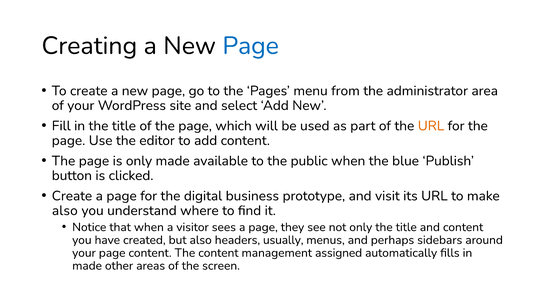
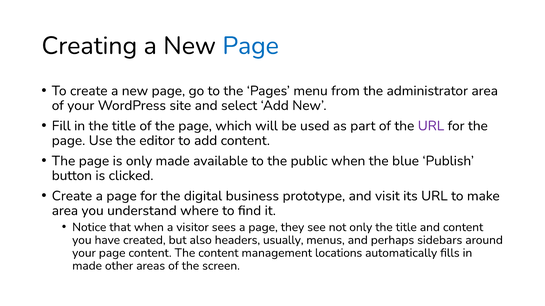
URL colour: orange -> purple (431, 126)
also: also -> area (65, 211)
assigned: assigned -> locations (339, 253)
